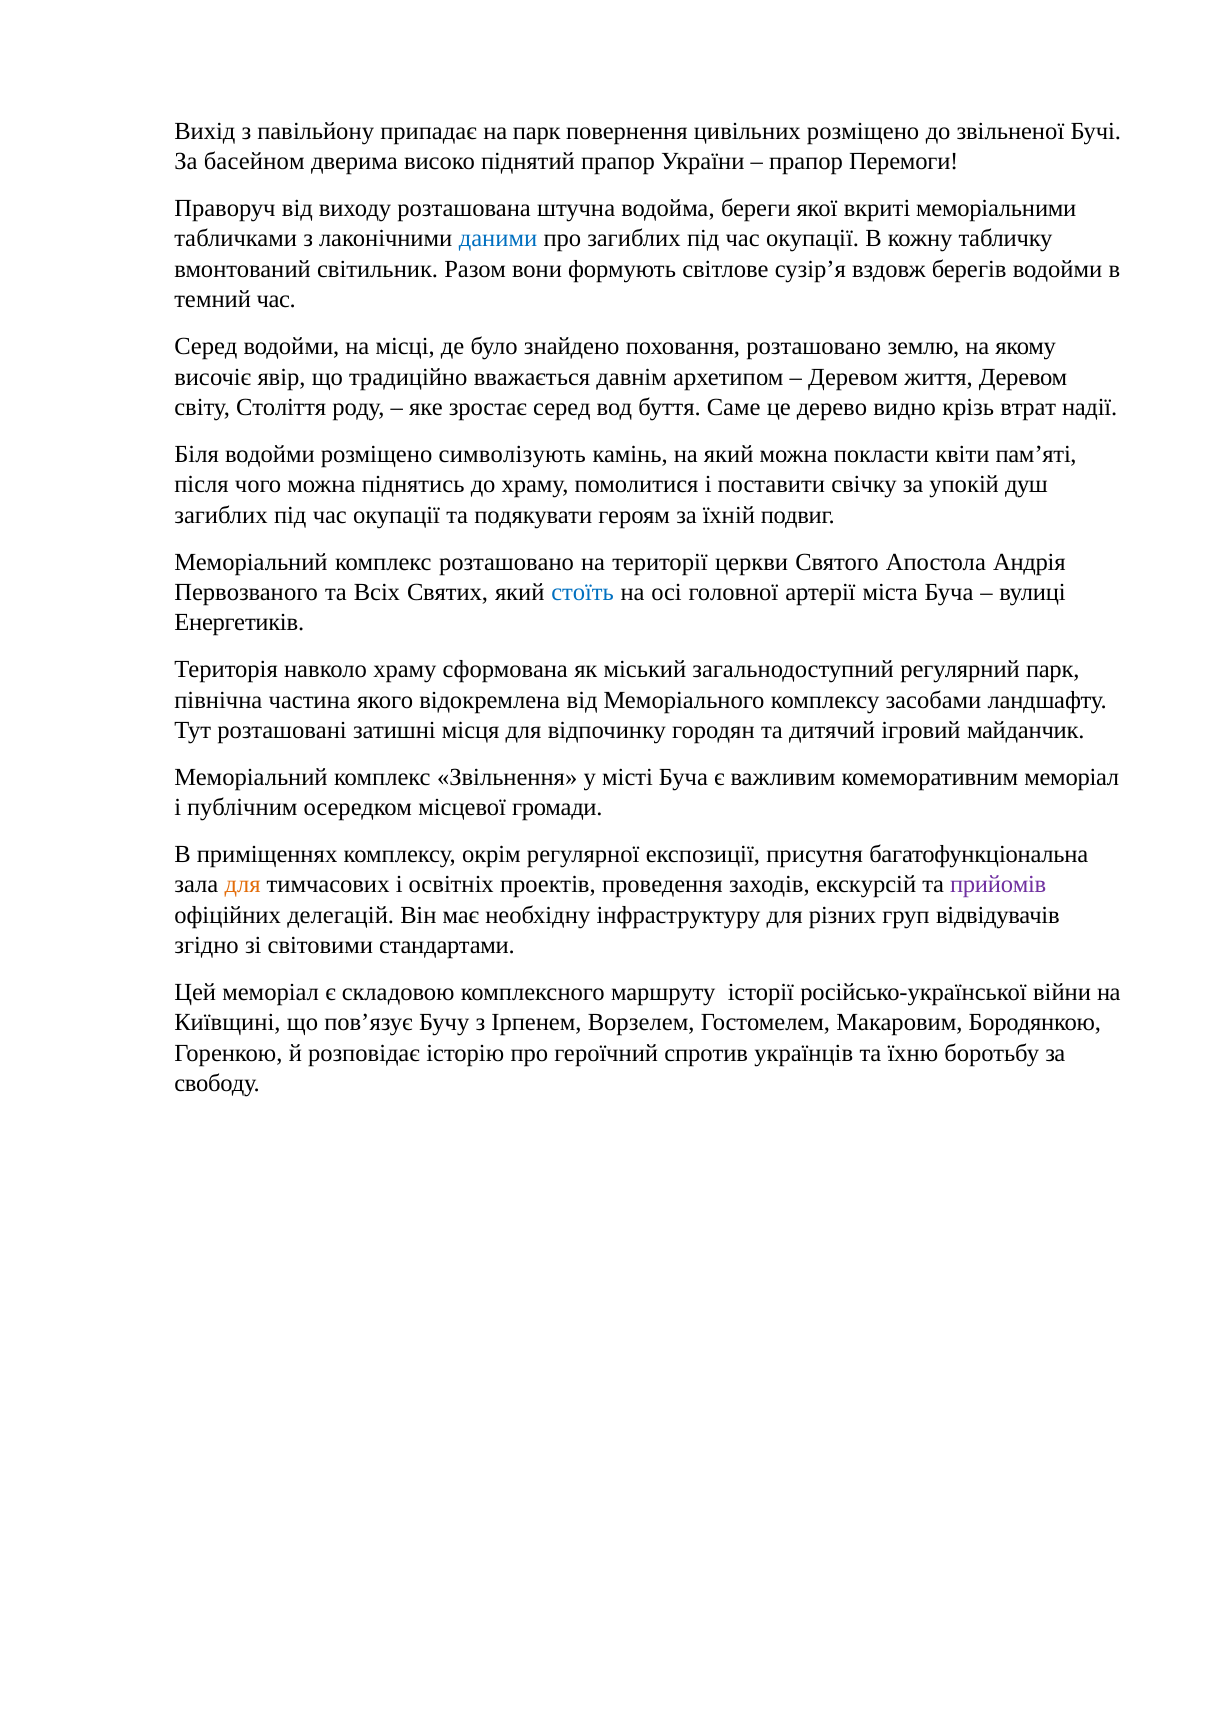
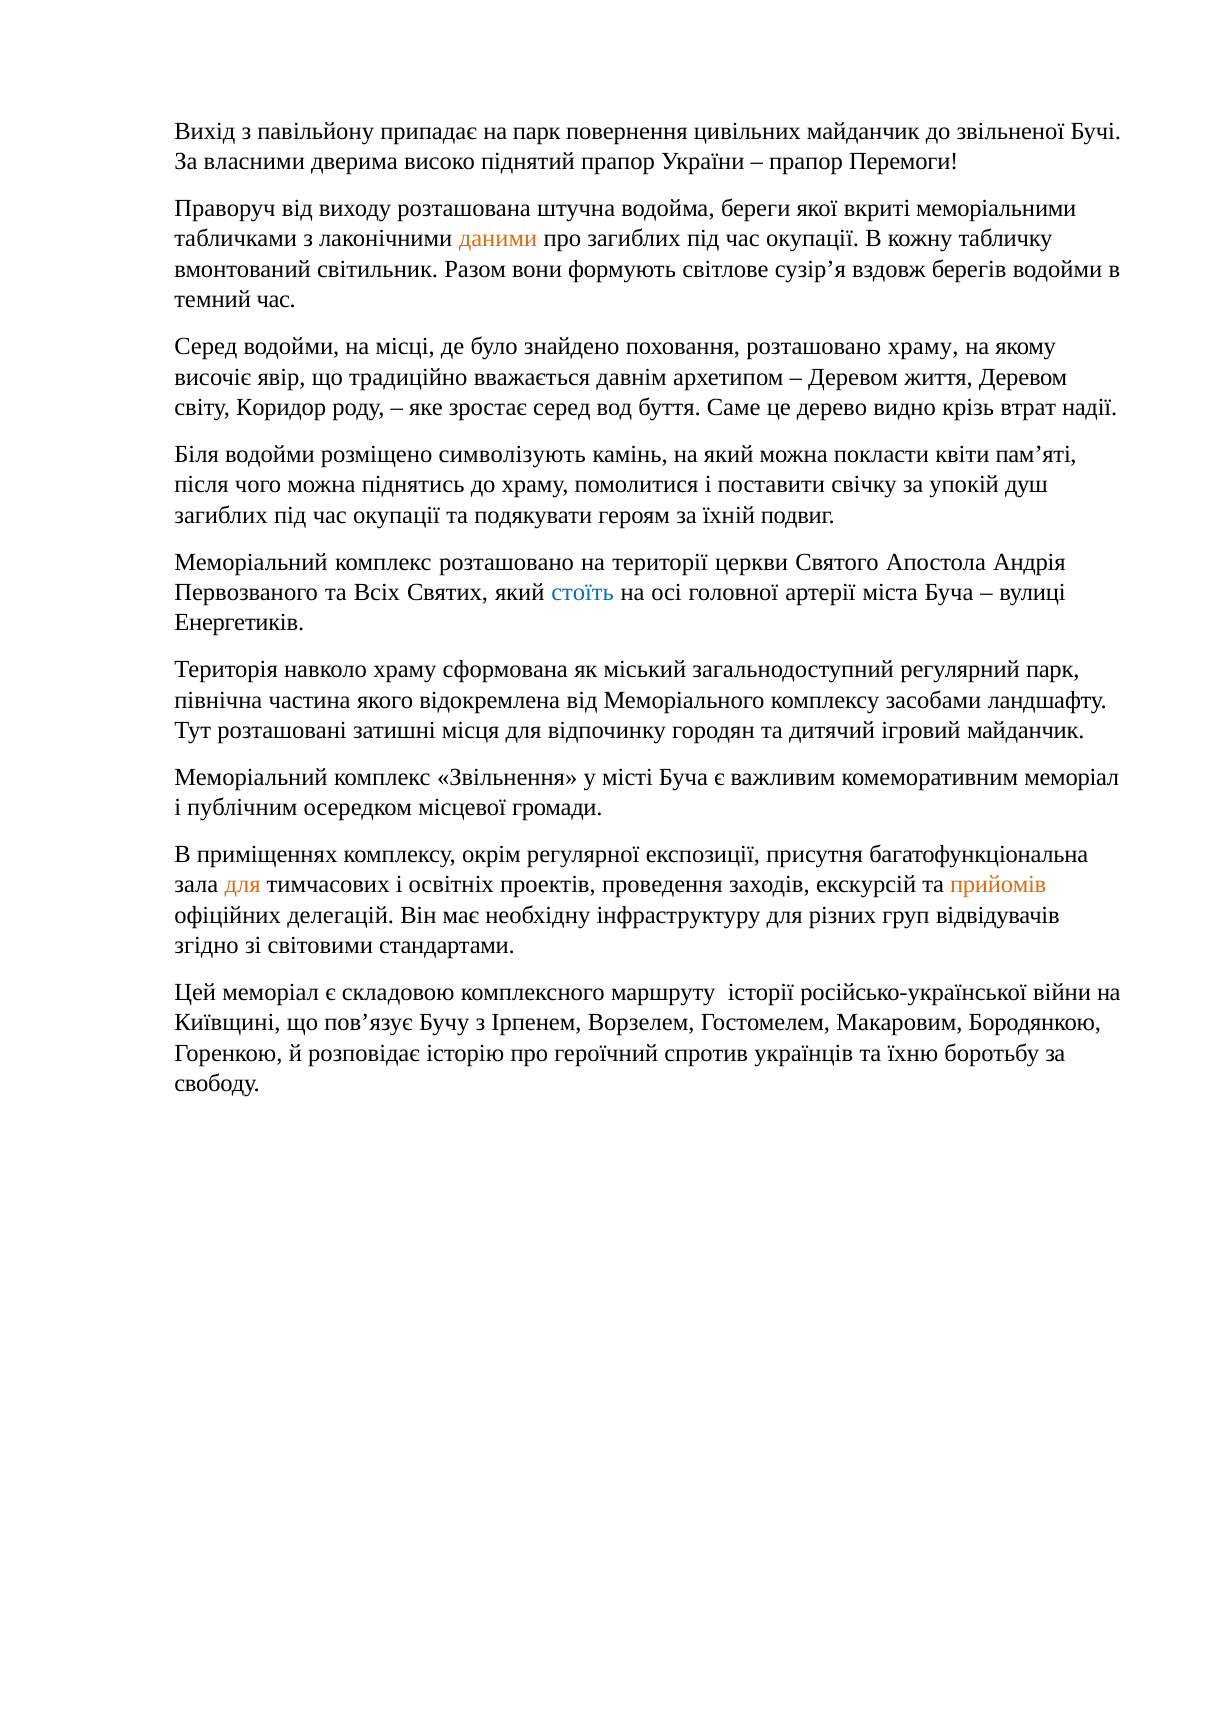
цивільних розміщено: розміщено -> майданчик (863, 131)
басейном: басейном -> власними (254, 161)
даними colour: blue -> orange (498, 239)
розташовано землю: землю -> храму (923, 346)
Століття: Століття -> Коридор (281, 407)
прийомів colour: purple -> orange (998, 884)
